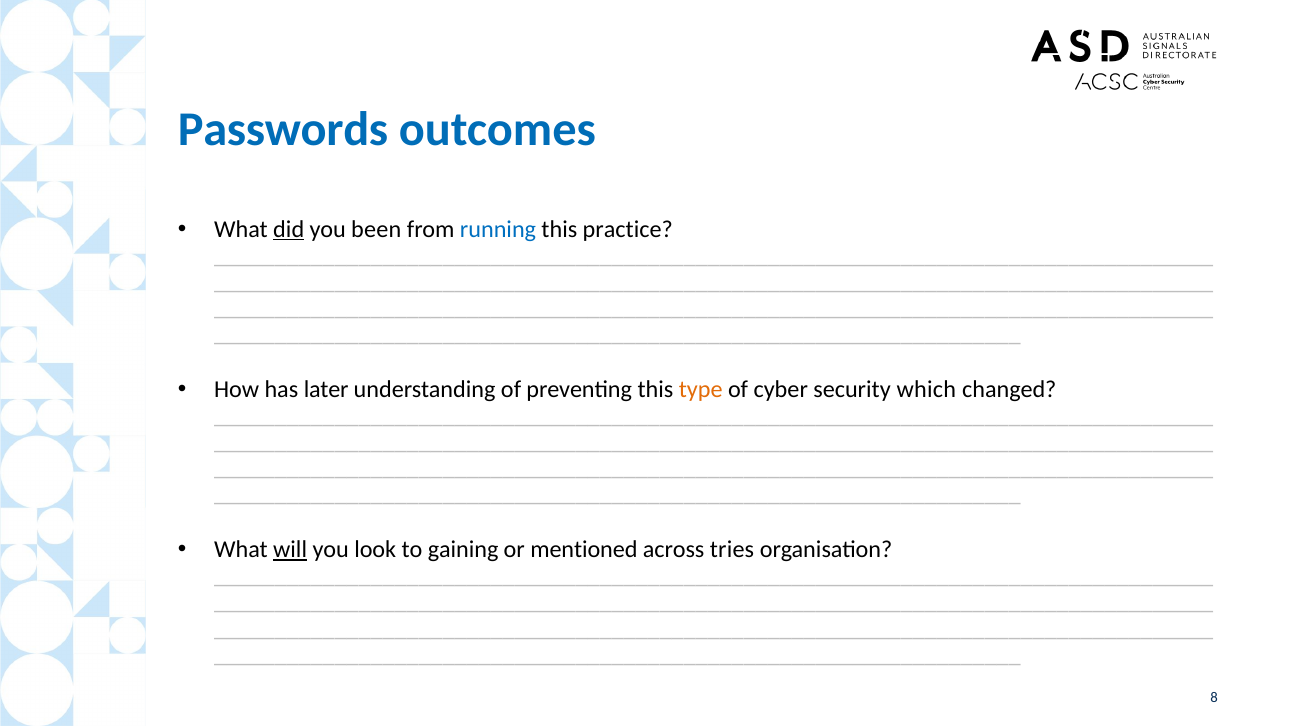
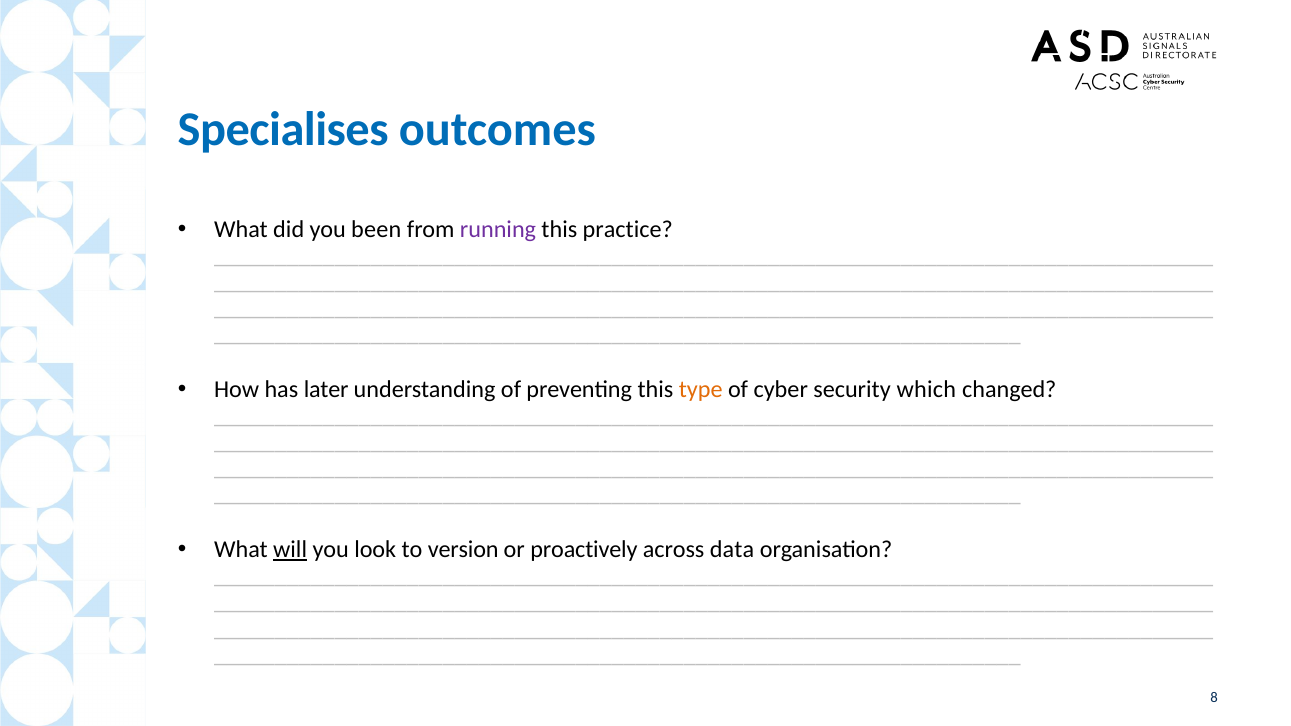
Passwords: Passwords -> Specialises (283, 129)
did underline: present -> none (289, 229)
running colour: blue -> purple (498, 229)
gaining: gaining -> version (463, 550)
mentioned: mentioned -> proactively (584, 550)
tries: tries -> data (732, 550)
